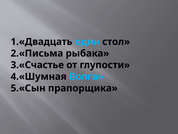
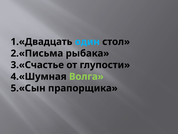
Волга colour: light blue -> light green (86, 76)
